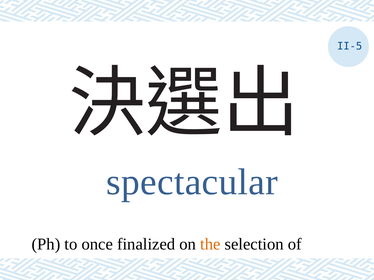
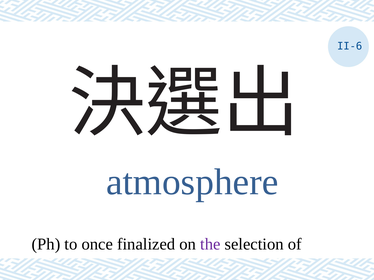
II-5: II-5 -> II-6 (350, 46)
spectacular: spectacular -> atmosphere (192, 182)
the colour: orange -> purple (210, 245)
